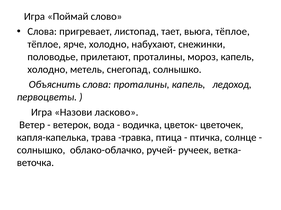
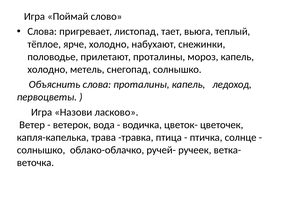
вьюга тёплое: тёплое -> теплый (233, 32)
